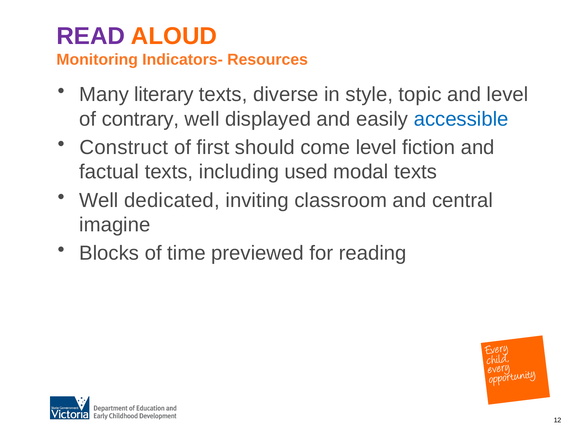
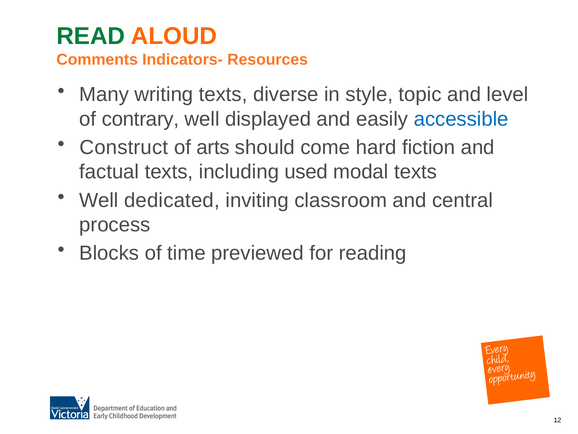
READ colour: purple -> green (91, 36)
Monitoring: Monitoring -> Comments (97, 60)
literary: literary -> writing (164, 94)
first: first -> arts (213, 147)
come level: level -> hard (376, 147)
imagine: imagine -> process (115, 225)
